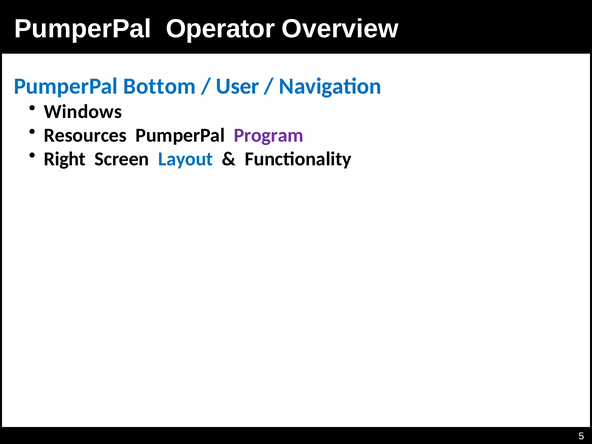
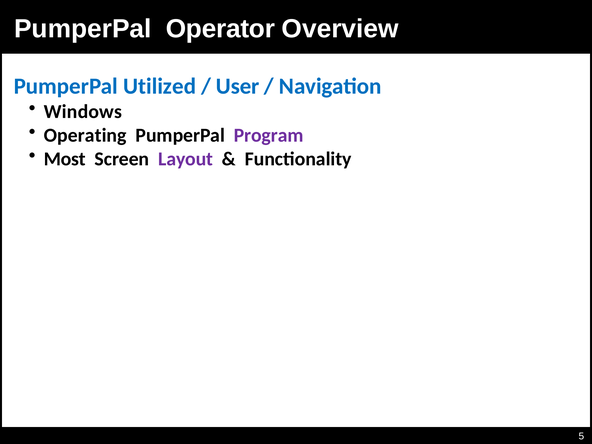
Bottom: Bottom -> Utilized (160, 86)
Resources: Resources -> Operating (85, 135)
Right: Right -> Most (65, 159)
Layout colour: blue -> purple (186, 159)
